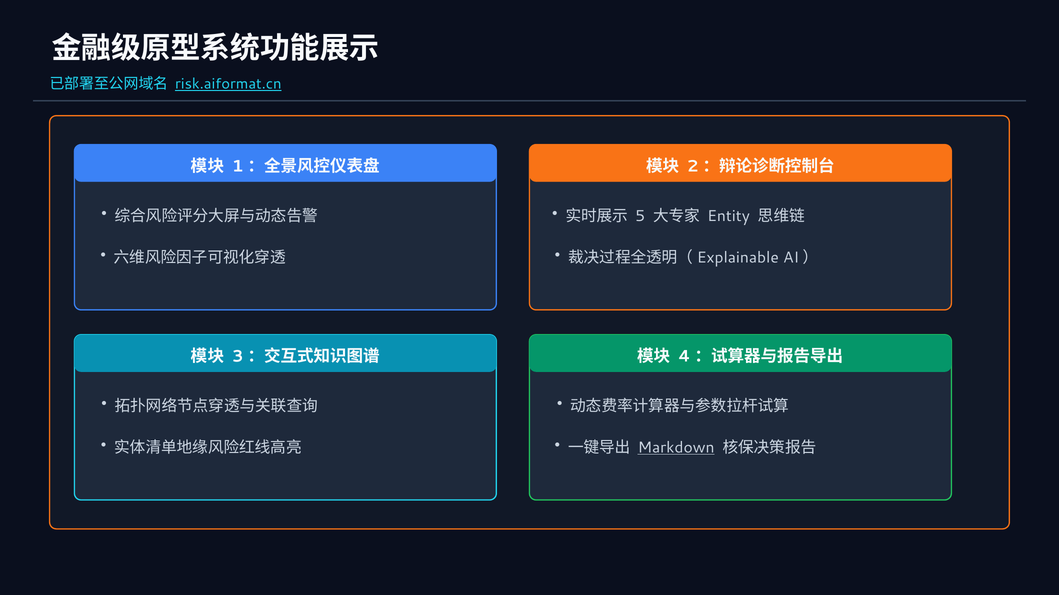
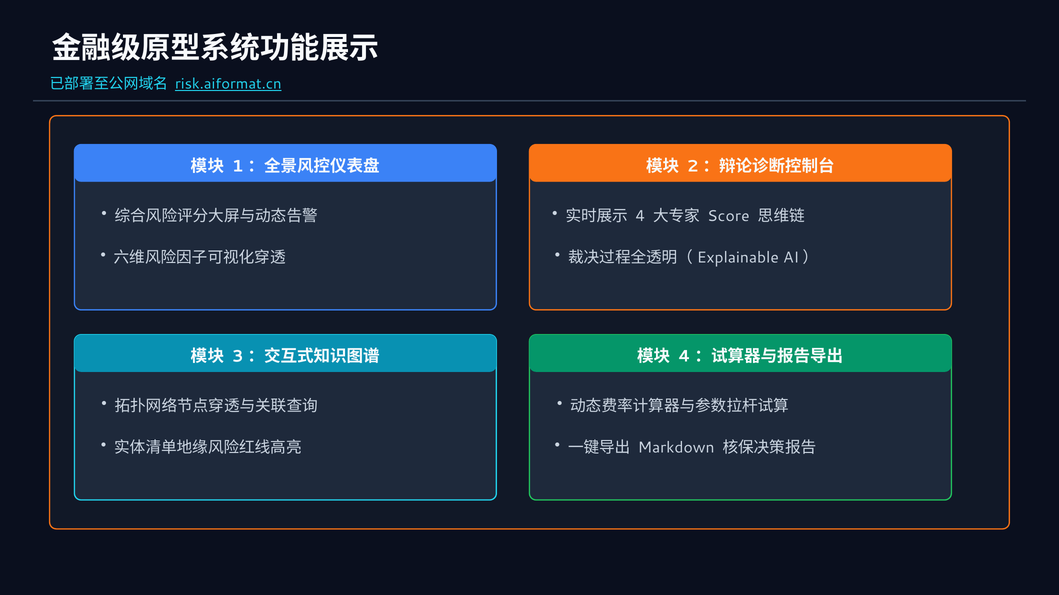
5: 5 -> 4 (640, 216)
Entity: Entity -> Score (728, 216)
Markdown underline: present -> none (676, 448)
